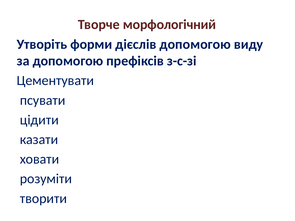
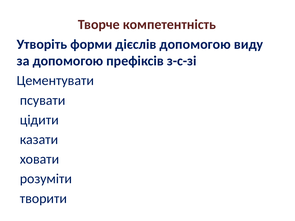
морфологічний: морфологічний -> компетентність (169, 25)
